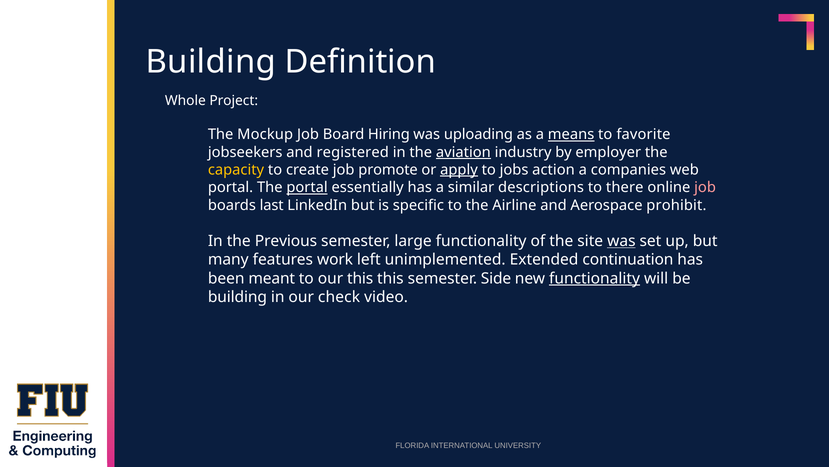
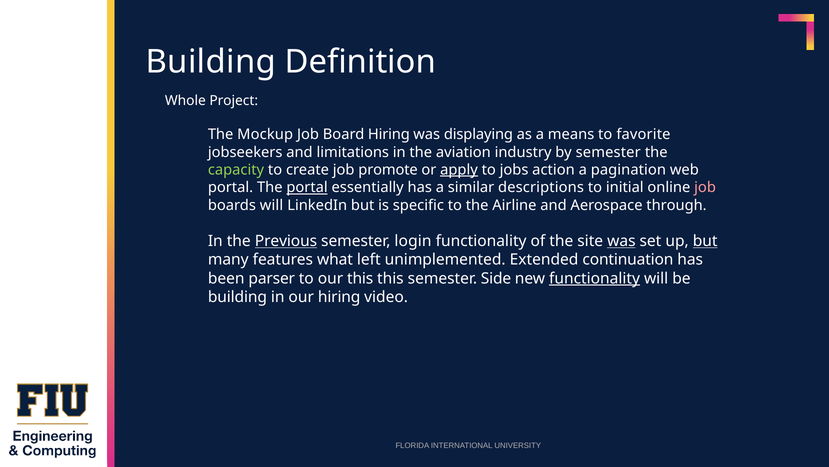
uploading: uploading -> displaying (478, 134)
means underline: present -> none (571, 134)
registered: registered -> limitations (353, 152)
aviation underline: present -> none (463, 152)
by employer: employer -> semester (608, 152)
capacity colour: yellow -> light green (236, 170)
companies: companies -> pagination (628, 170)
there: there -> initial (625, 187)
boards last: last -> will (272, 205)
prohibit: prohibit -> through (676, 205)
Previous underline: none -> present (286, 241)
large: large -> login (413, 241)
but underline: none -> present (705, 241)
work: work -> what (335, 259)
meant: meant -> parser (272, 278)
our check: check -> hiring (339, 297)
